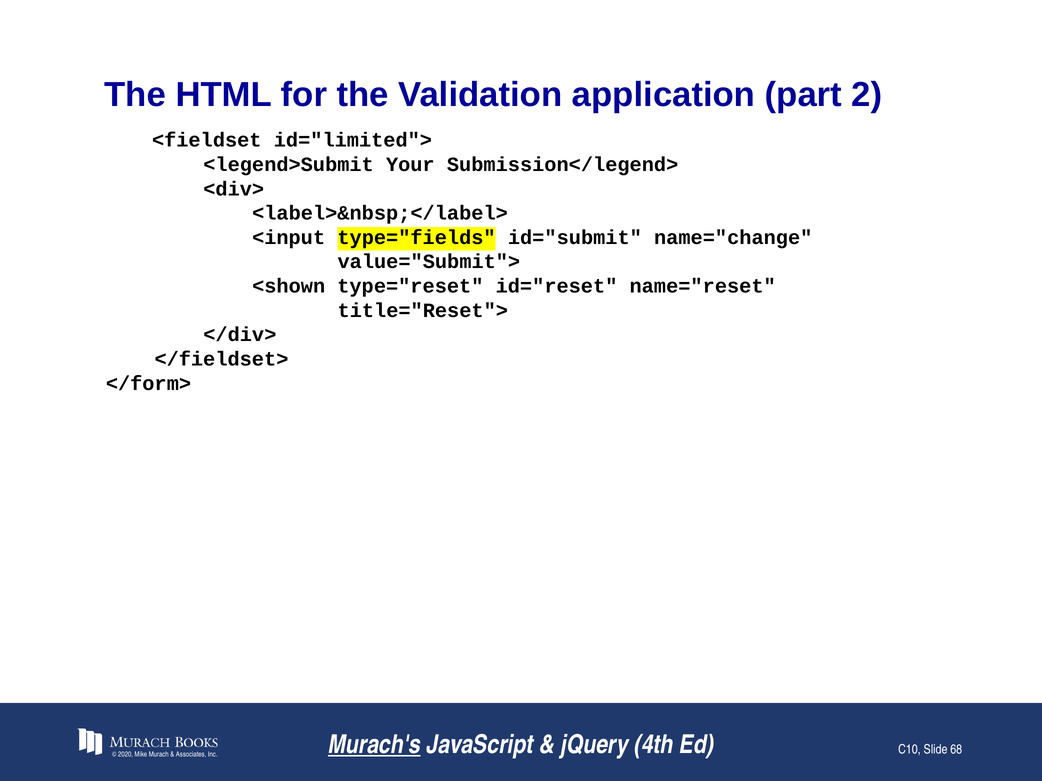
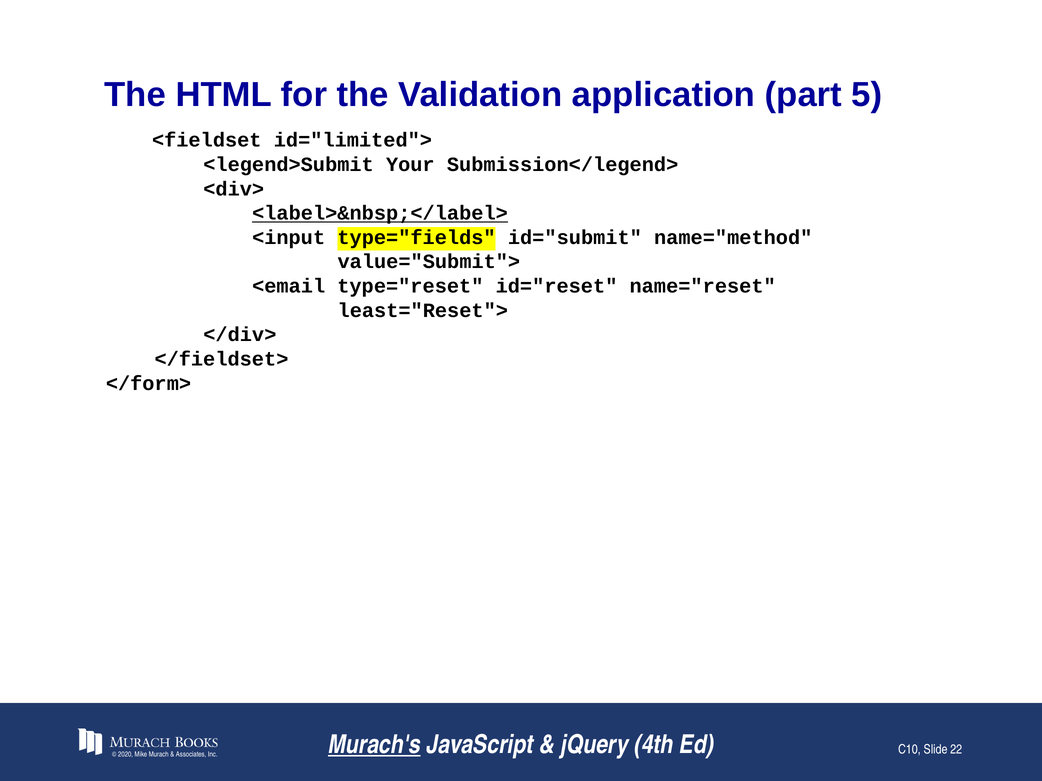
2: 2 -> 5 (867, 95)
<label>&nbsp;</label> underline: none -> present (380, 213)
name="change: name="change -> name="method (733, 238)
<shown: <shown -> <email (289, 286)
title="Reset">: title="Reset"> -> least="Reset"> (423, 311)
68: 68 -> 22 (956, 750)
